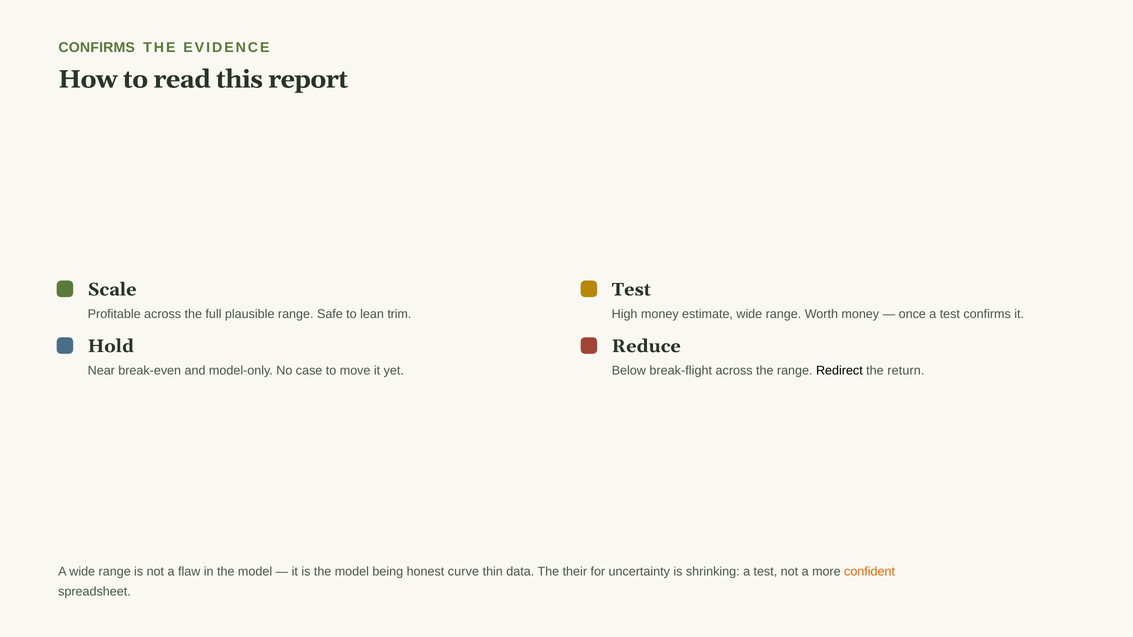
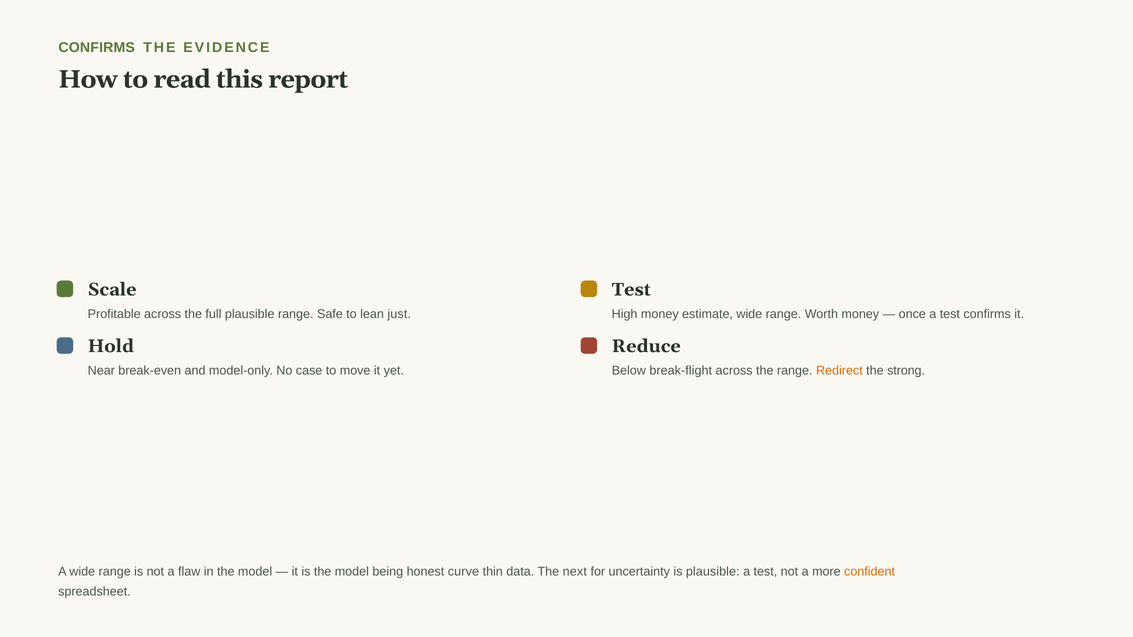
trim: trim -> just (399, 314)
Redirect colour: black -> orange (839, 371)
return: return -> strong (906, 371)
their: their -> next (575, 572)
is shrinking: shrinking -> plausible (713, 572)
